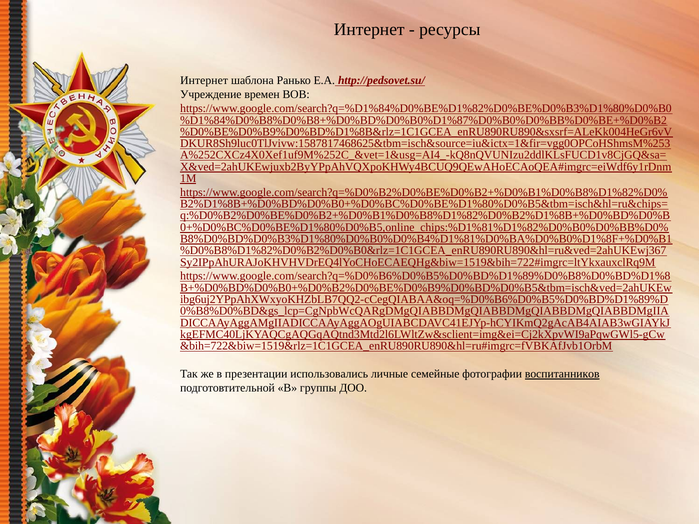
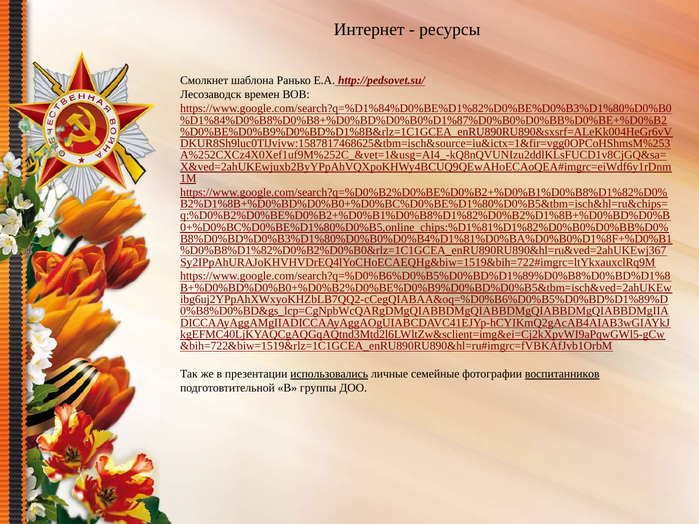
Интернет: Интернет -> Смолкнет (204, 81)
Учреждение: Учреждение -> Лесозаводск (211, 95)
использовались underline: none -> present (329, 374)
